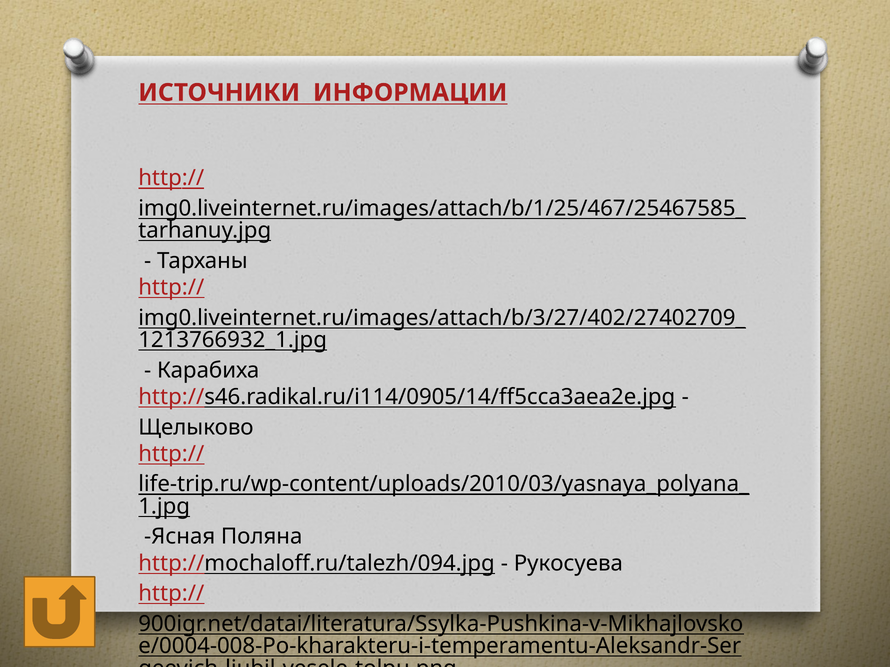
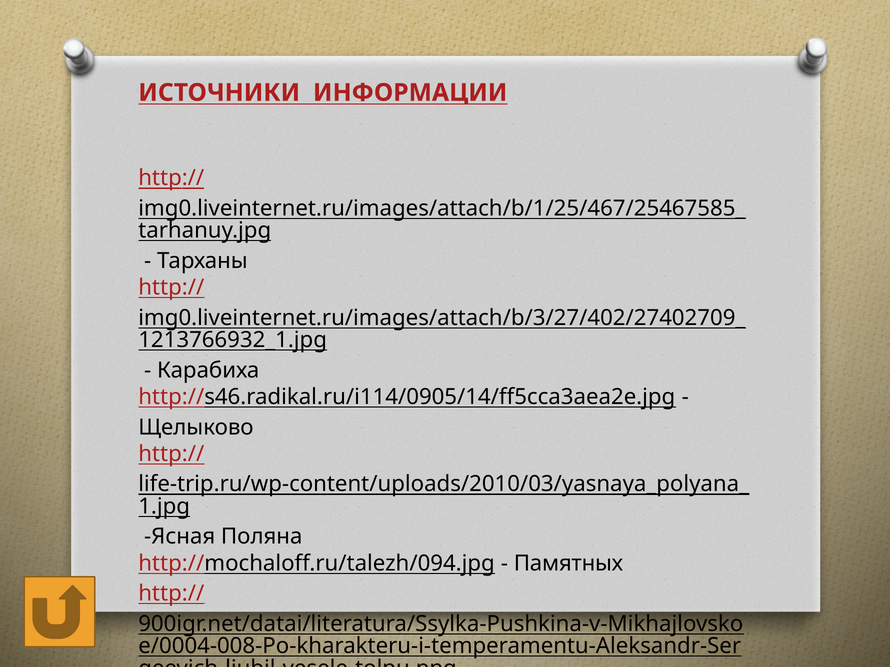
Рукосуева: Рукосуева -> Памятных (568, 564)
